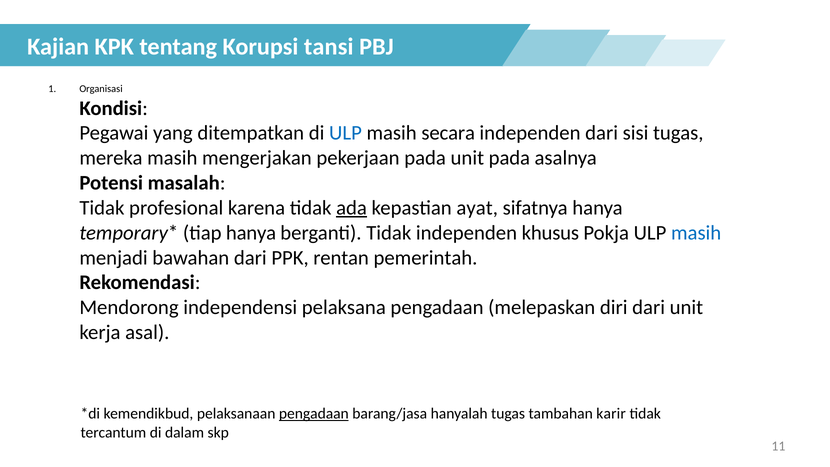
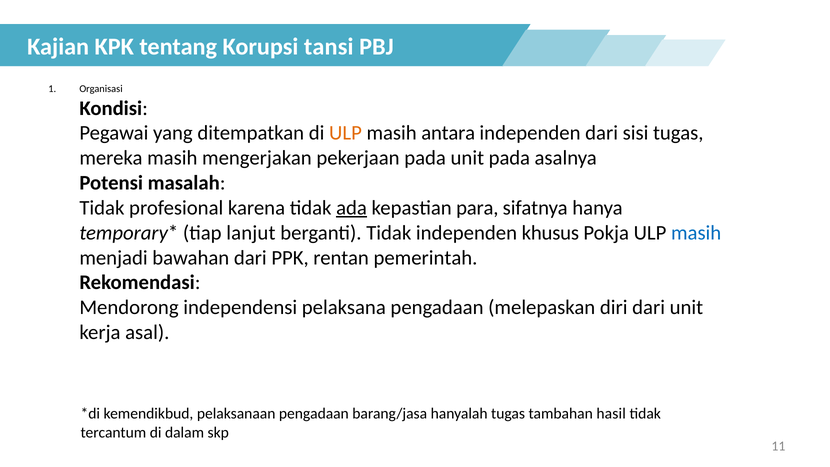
ULP colour: blue -> orange (345, 133)
secara: secara -> antara (448, 133)
ayat: ayat -> para (477, 208)
tiap hanya: hanya -> lanjut (251, 233)
pengadaan underline: present -> none (314, 414)
karir: karir -> hasil (611, 414)
